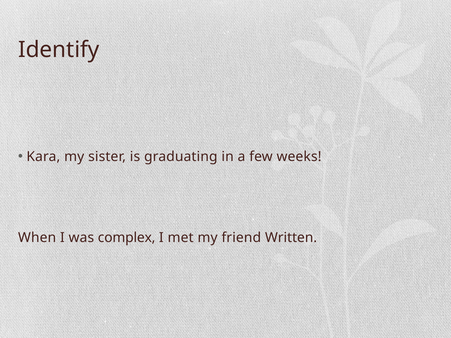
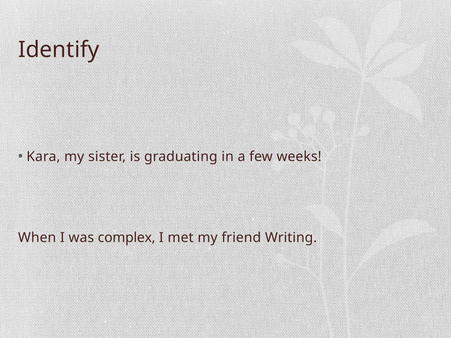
Written: Written -> Writing (291, 238)
